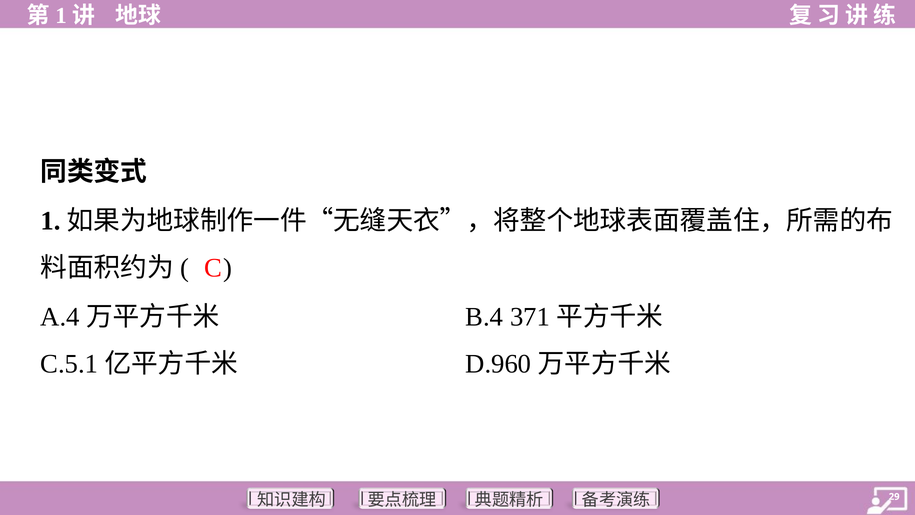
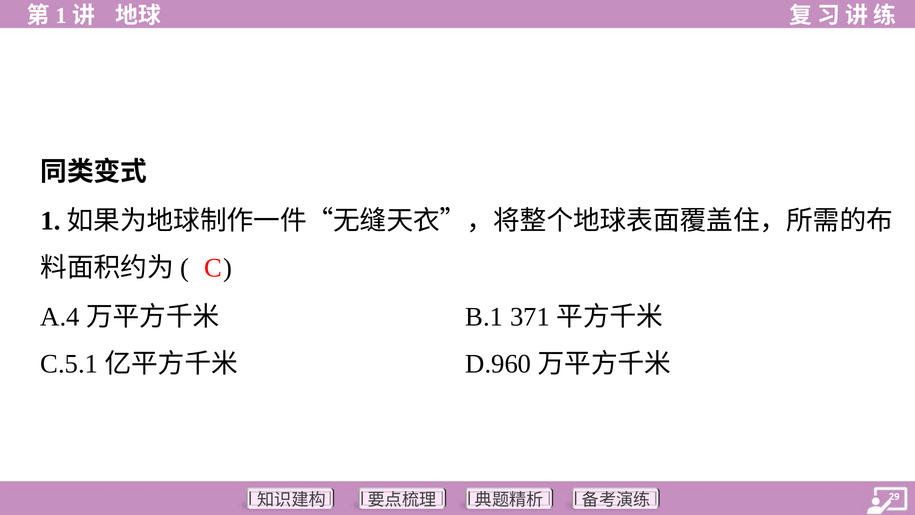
B.4: B.4 -> B.1 (484, 317)
